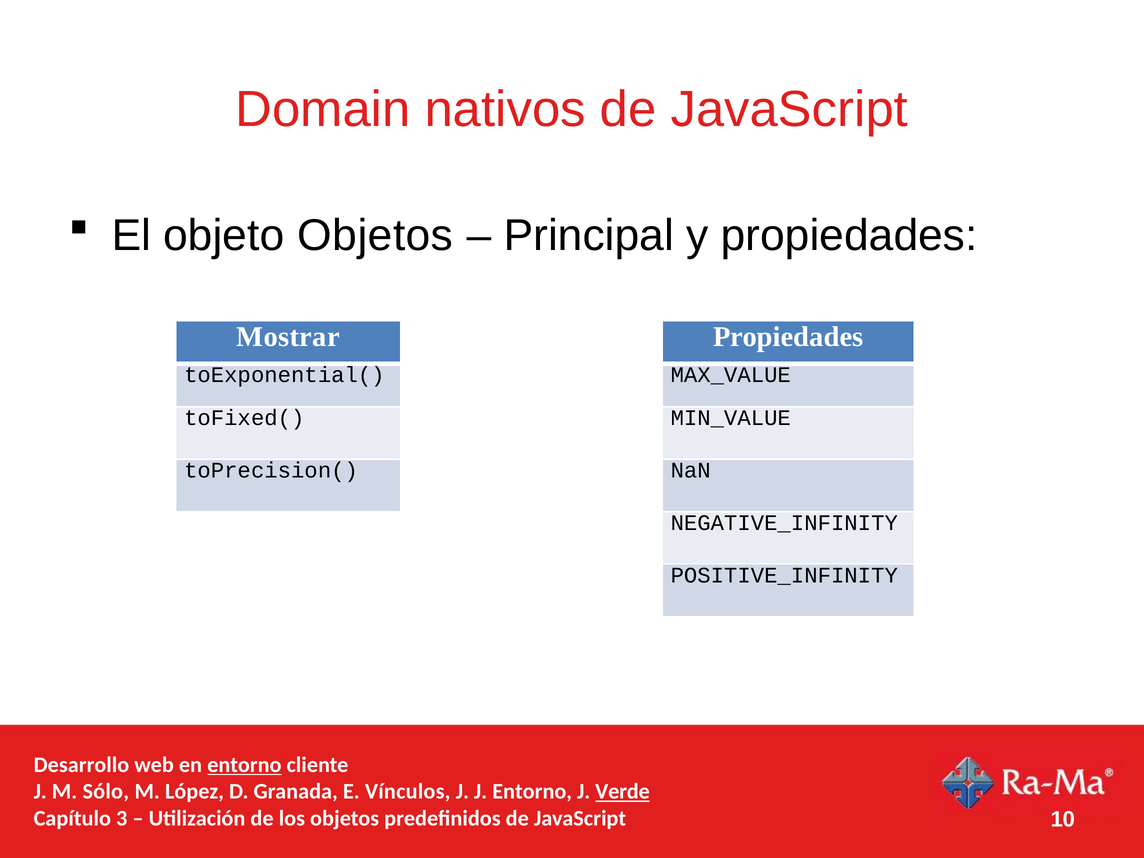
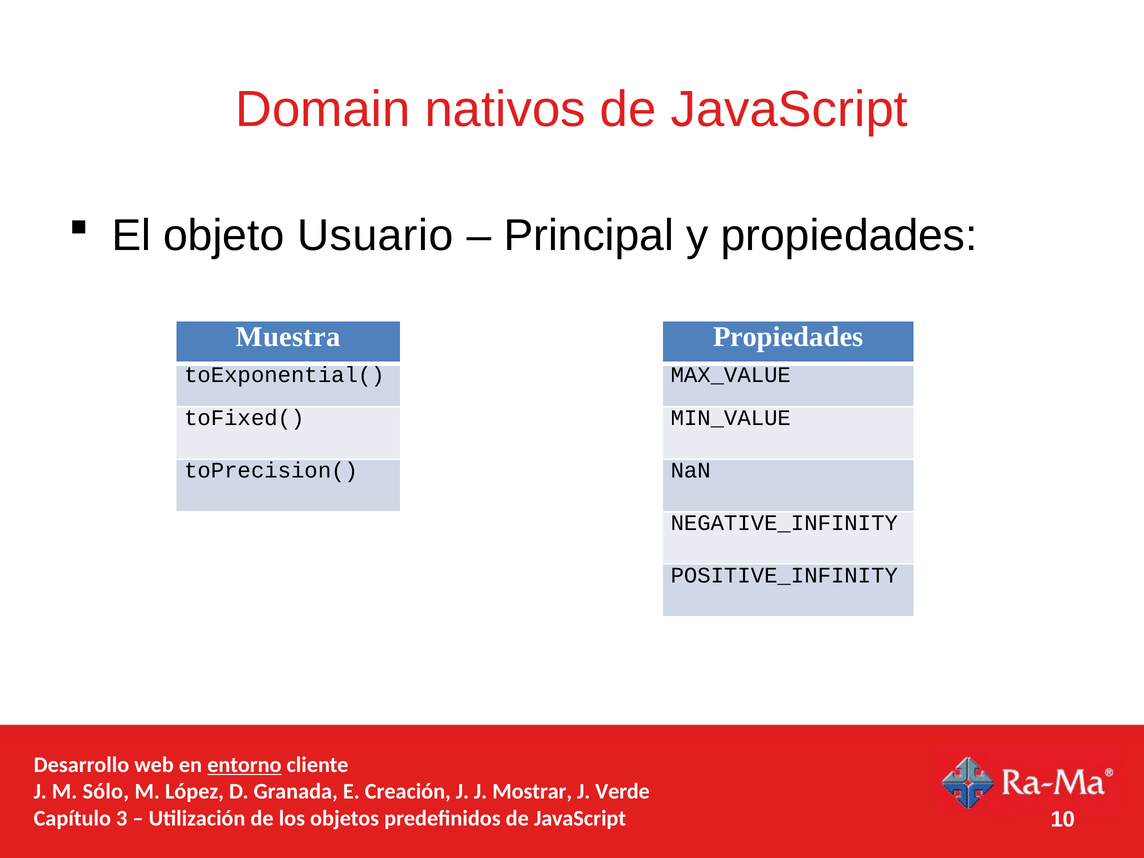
objeto Objetos: Objetos -> Usuario (375, 236)
Mostrar: Mostrar -> Muestra (288, 337)
Vínculos: Vínculos -> Creación (408, 792)
J Entorno: Entorno -> Mostrar (532, 792)
Verde underline: present -> none (622, 792)
